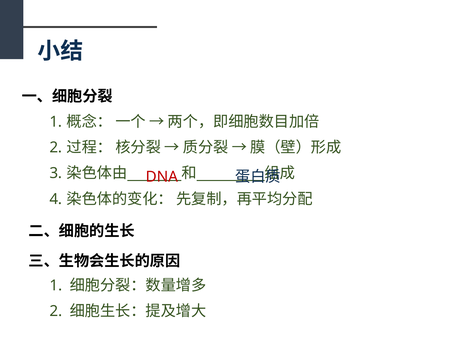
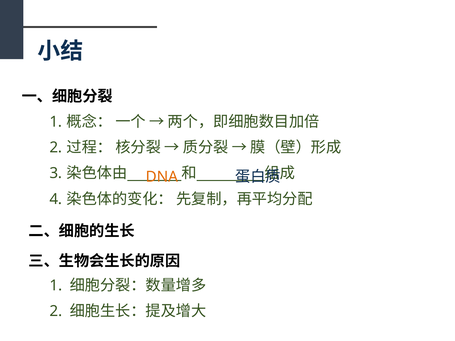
DNA colour: red -> orange (162, 177)
